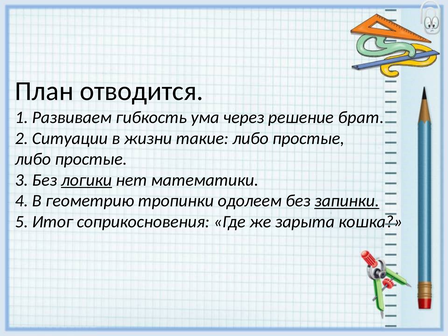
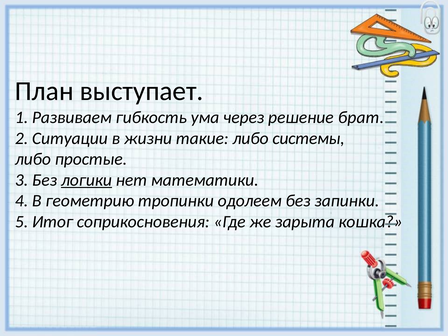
отводится: отводится -> выступает (142, 91)
такие либо простые: простые -> системы (309, 138)
запинки underline: present -> none (347, 201)
